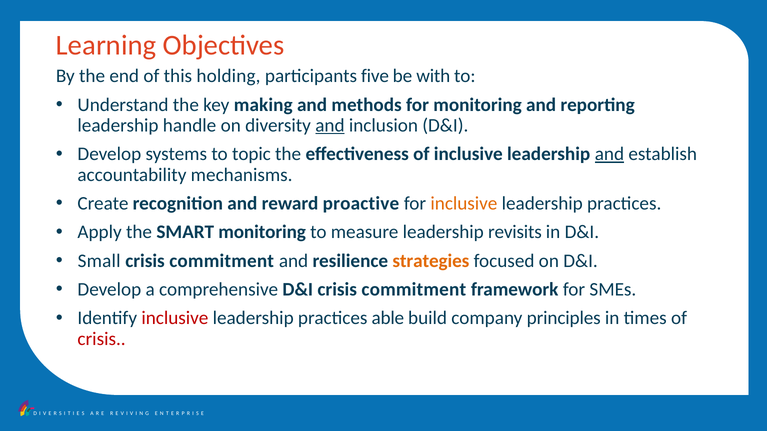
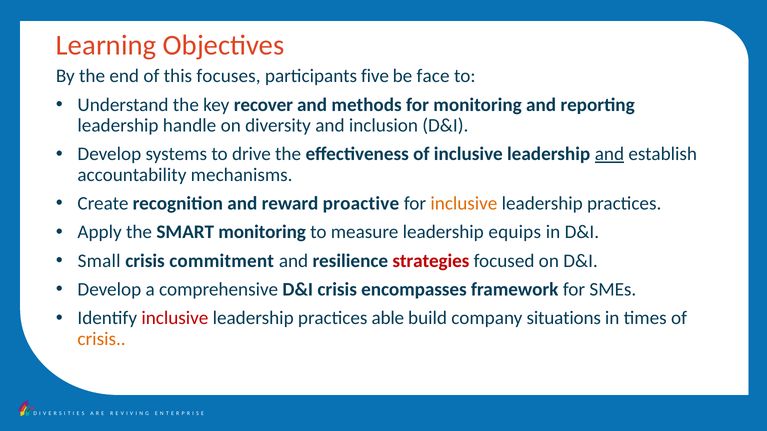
holding: holding -> focuses (228, 76)
with: with -> face (433, 76)
making: making -> recover (263, 105)
and underline: present -> none (330, 126)
topic: topic -> drive (251, 154)
revisits: revisits -> equips (515, 232)
strategies colour: orange -> red (431, 261)
D&I crisis commitment: commitment -> encompasses (414, 290)
principles: principles -> situations (564, 318)
crisis colour: red -> orange (102, 339)
